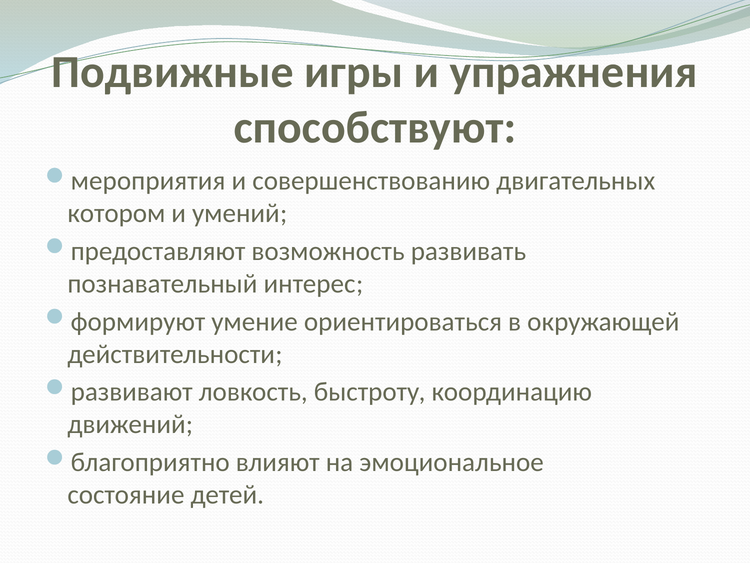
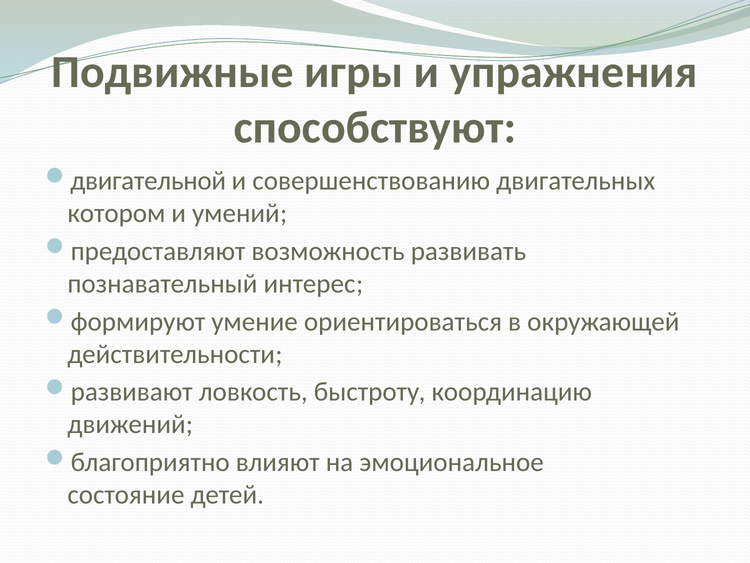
мероприятия: мероприятия -> двигательной (148, 181)
